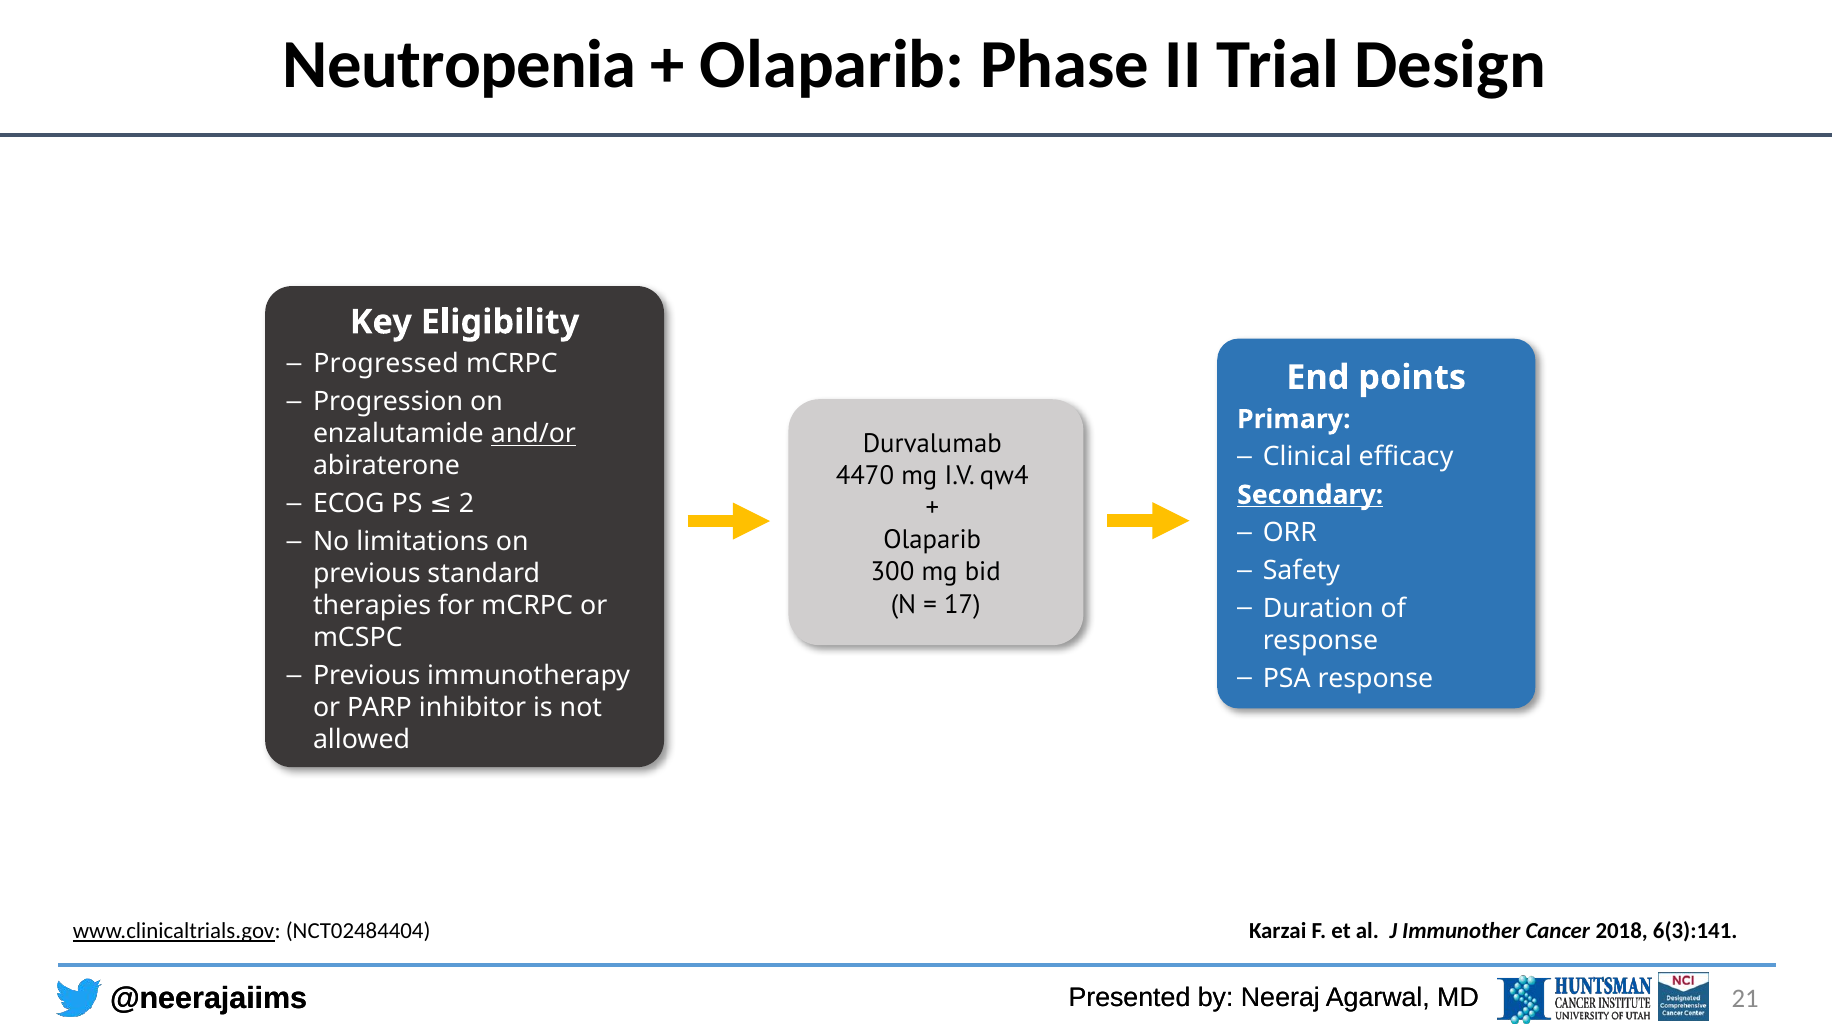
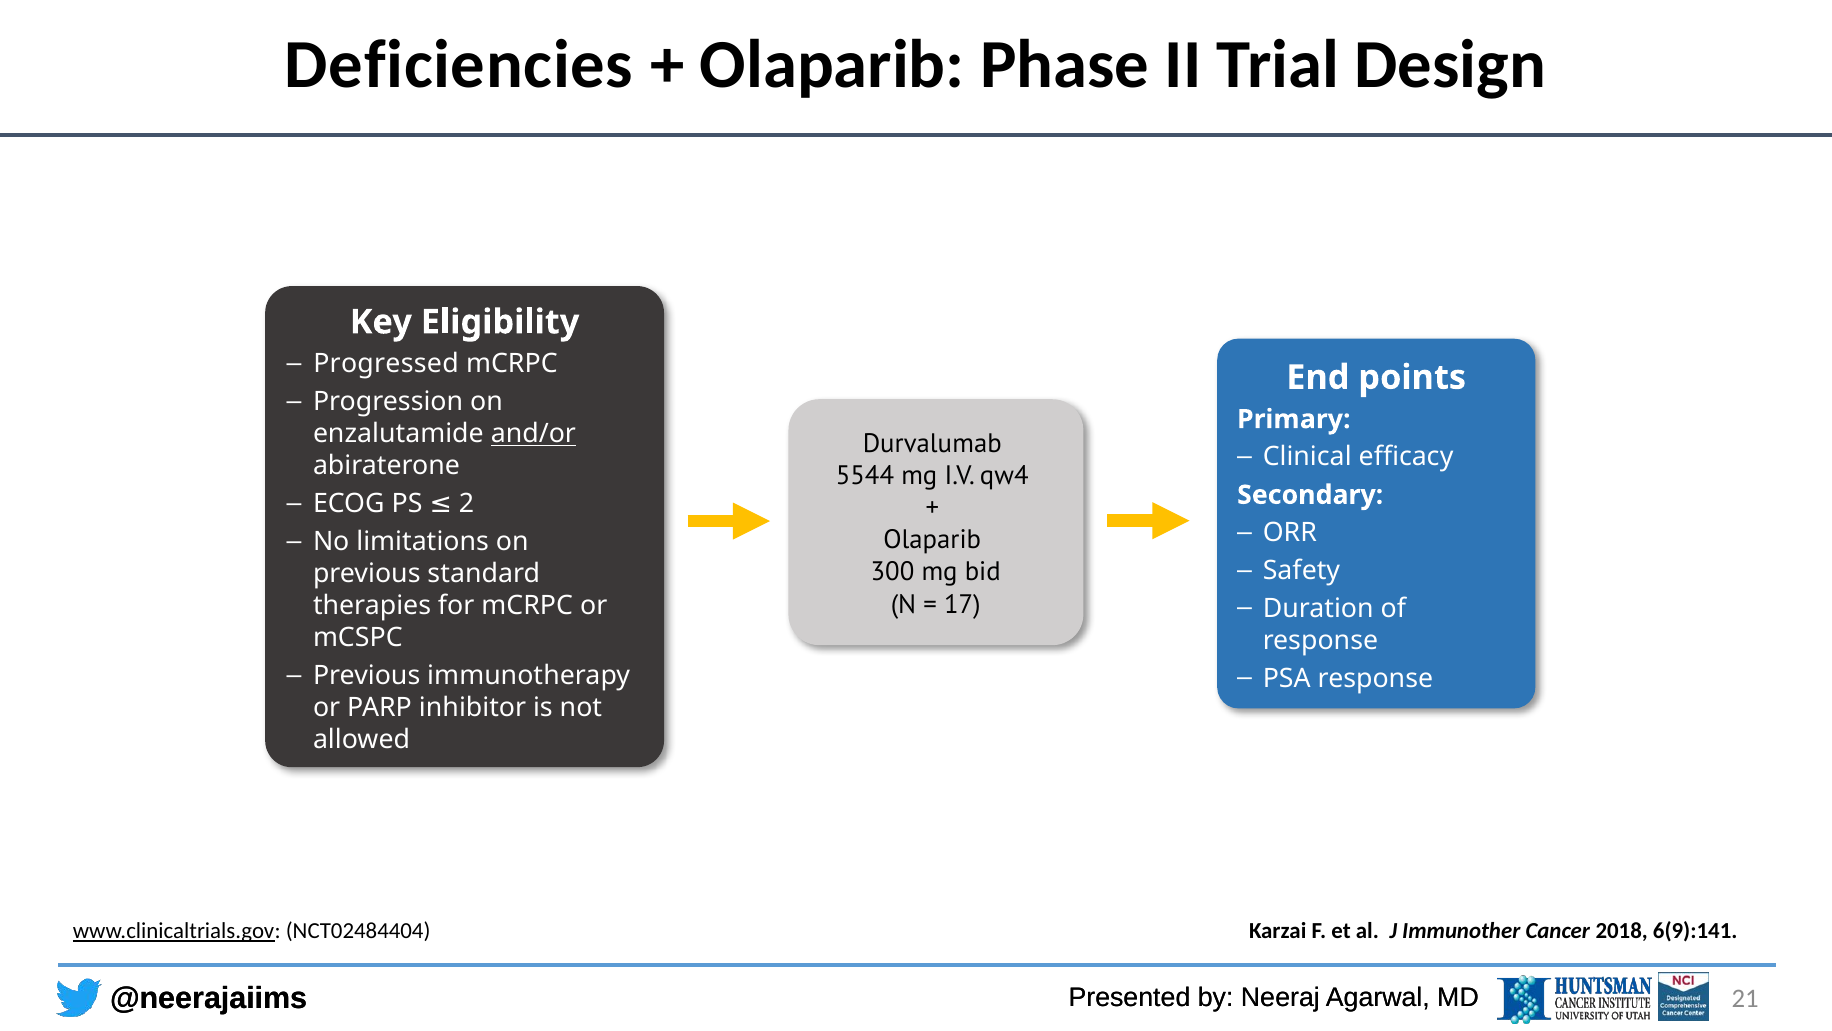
Neutropenia: Neutropenia -> Deficiencies (459, 65)
4470: 4470 -> 5544 (865, 476)
Secondary underline: present -> none (1310, 495)
6(3):141: 6(3):141 -> 6(9):141 (1695, 930)
